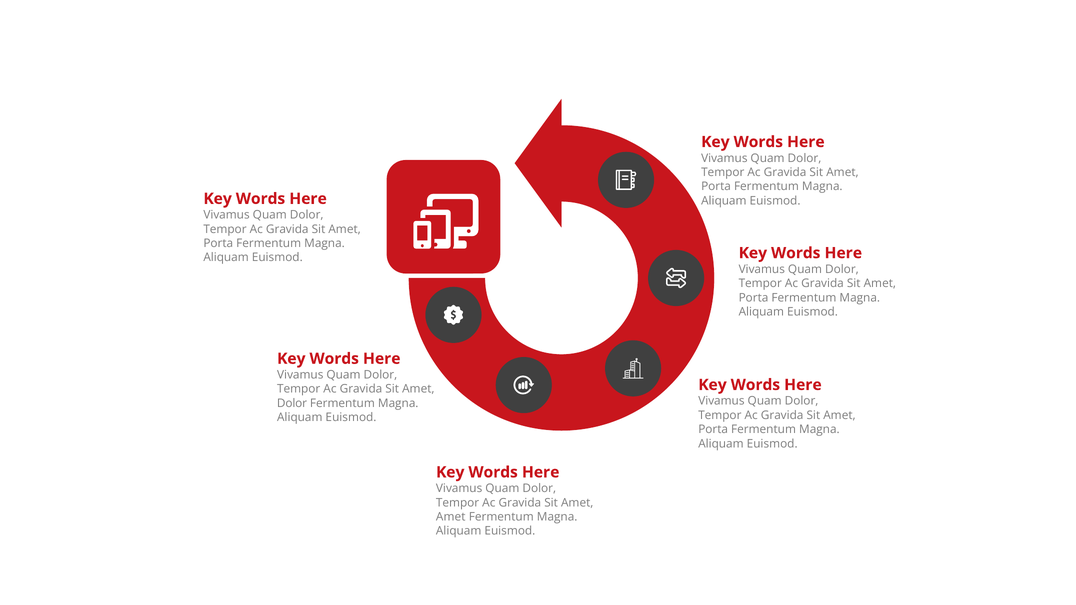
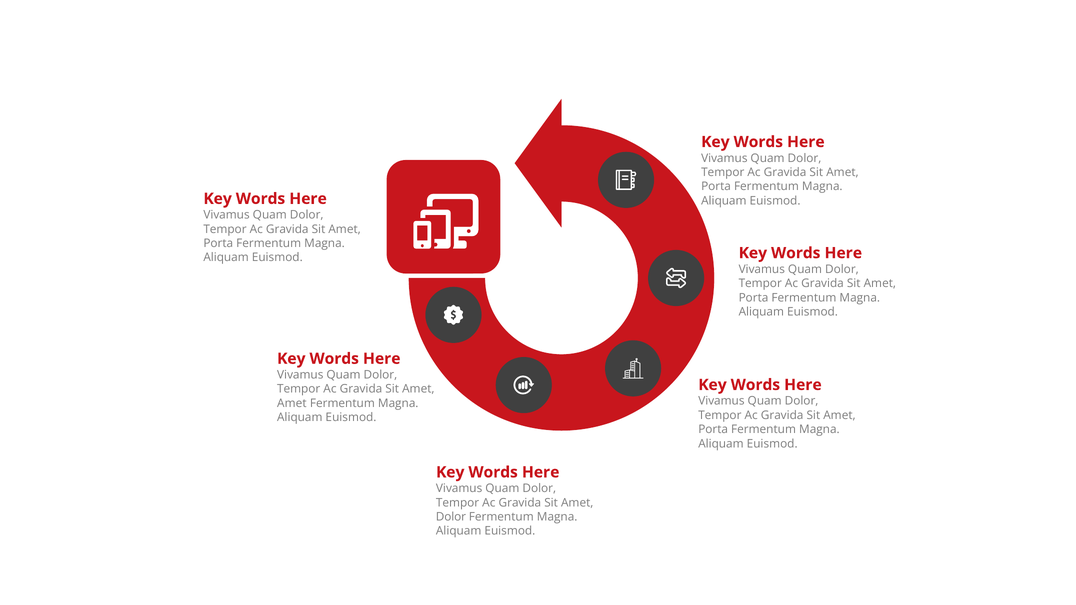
Dolor: Dolor -> Amet (292, 403)
Amet: Amet -> Dolor (451, 517)
